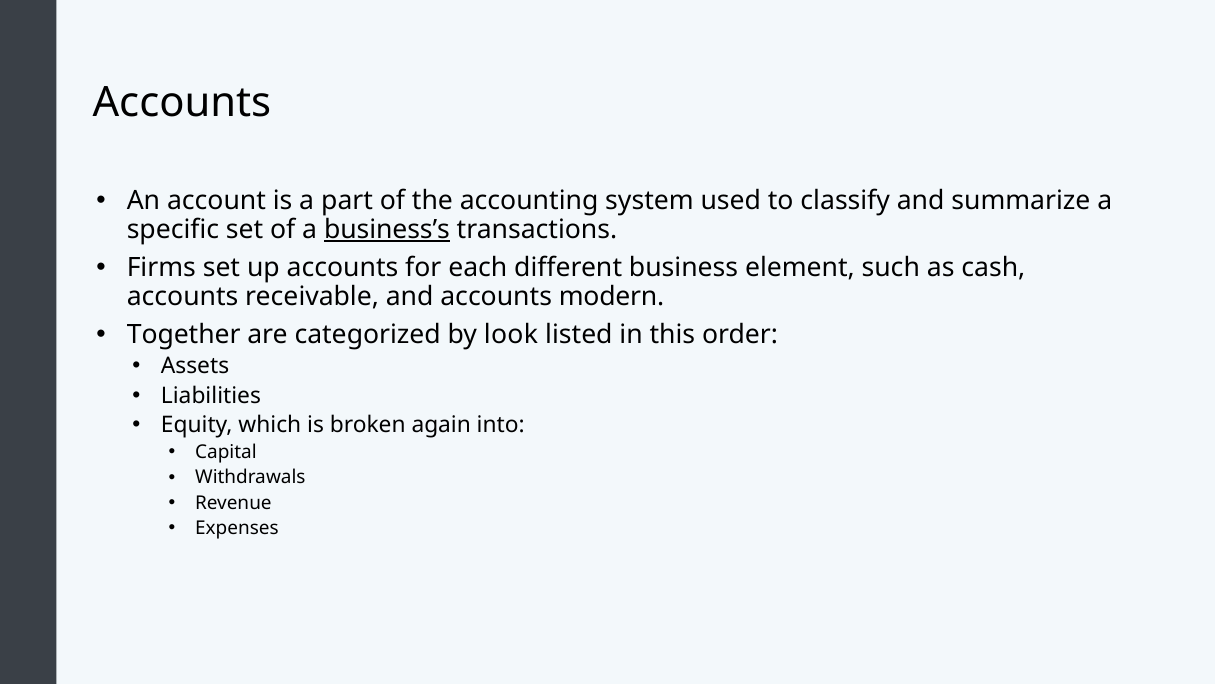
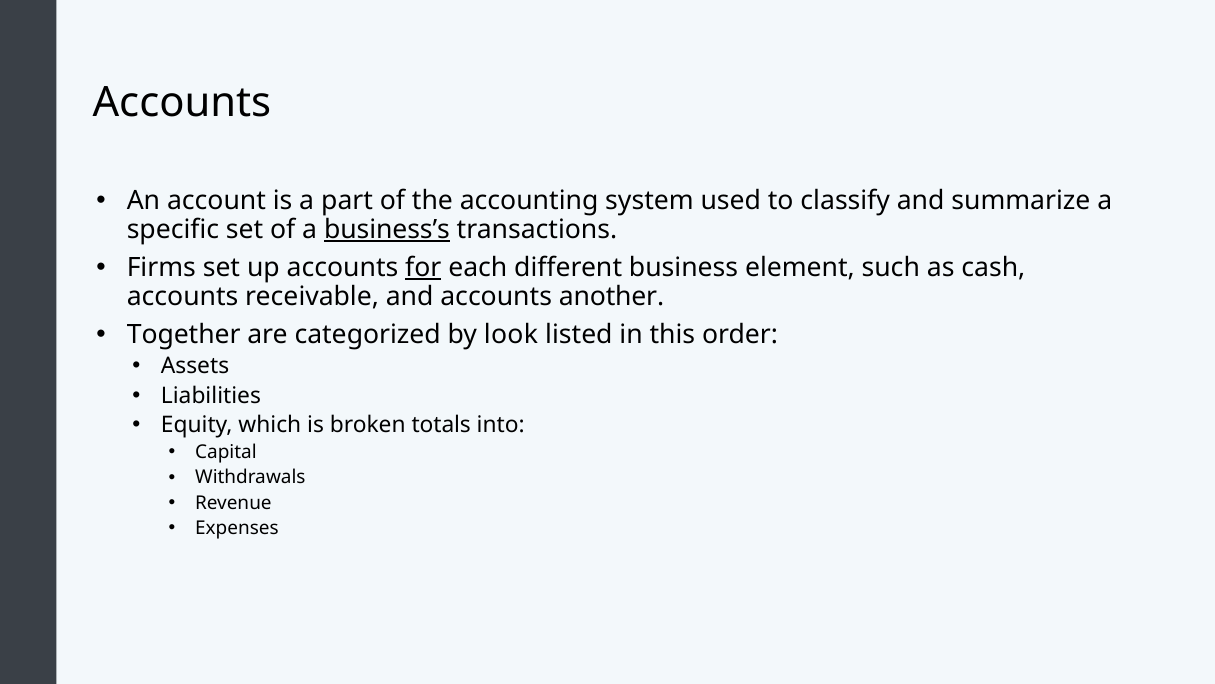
for underline: none -> present (423, 268)
modern: modern -> another (612, 296)
again: again -> totals (441, 425)
